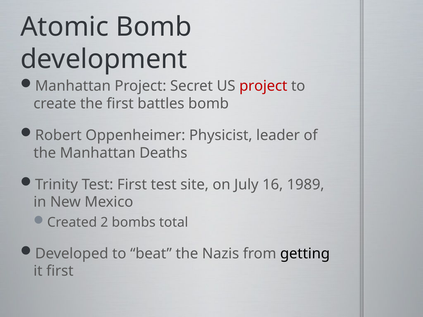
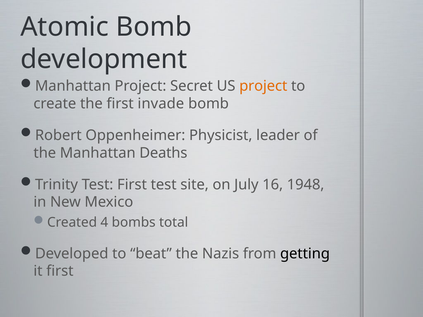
project colour: red -> orange (263, 86)
battles: battles -> invade (161, 104)
1989: 1989 -> 1948 (306, 185)
2: 2 -> 4 (104, 223)
